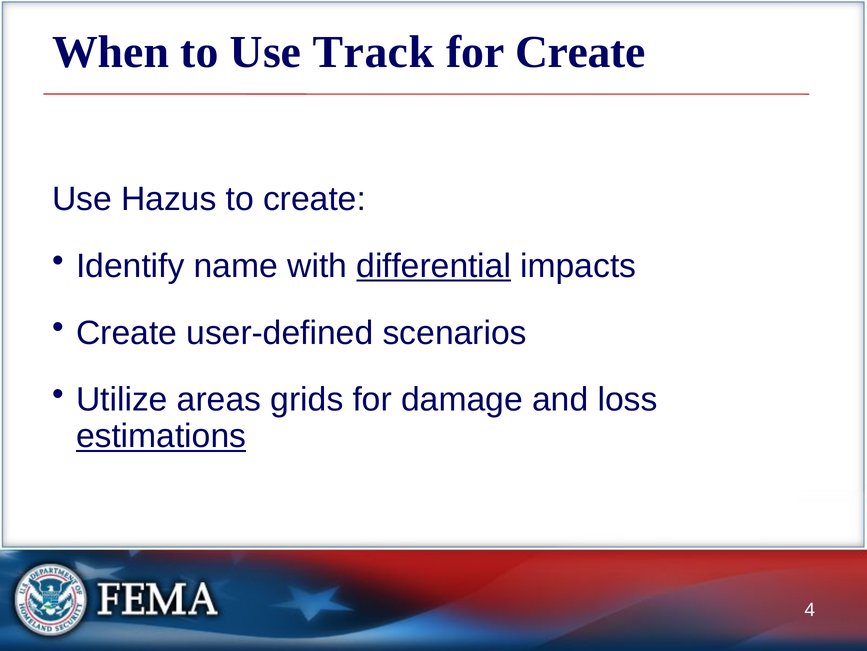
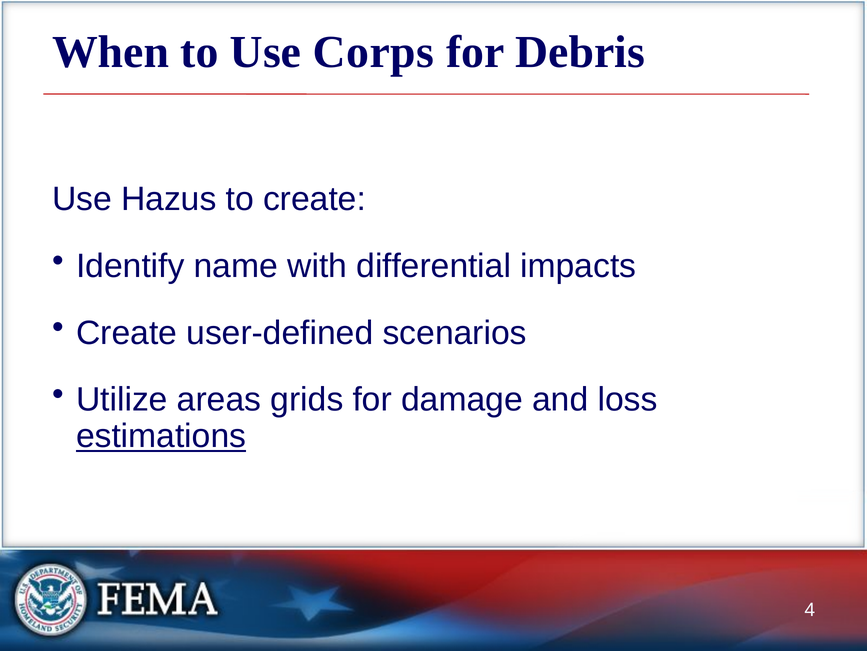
Track: Track -> Corps (373, 52)
for Create: Create -> Debris (580, 52)
differential underline: present -> none (434, 266)
